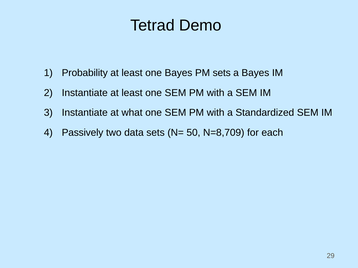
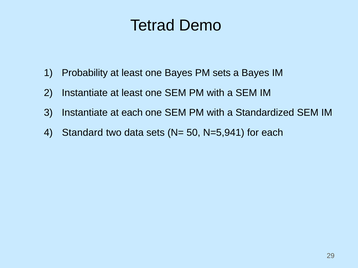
at what: what -> each (132, 113)
Passively: Passively -> Standard (82, 133)
N=8,709: N=8,709 -> N=5,941 (224, 133)
